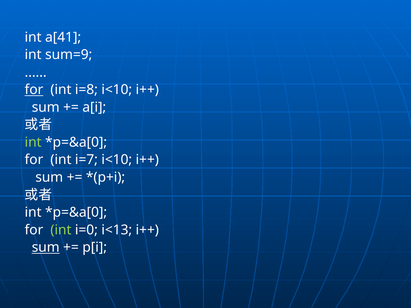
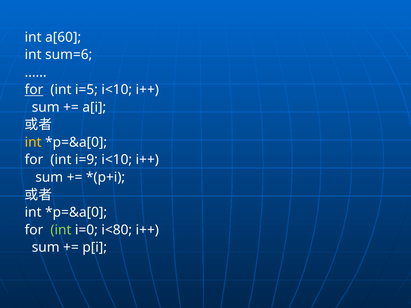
a[41: a[41 -> a[60 (63, 37)
sum=9: sum=9 -> sum=6 (69, 55)
i=8: i=8 -> i=5 (86, 90)
int colour: light green -> yellow (33, 142)
i=7: i=7 -> i=9 (86, 160)
i<13: i<13 -> i<80 (117, 230)
sum underline: present -> none (46, 248)
